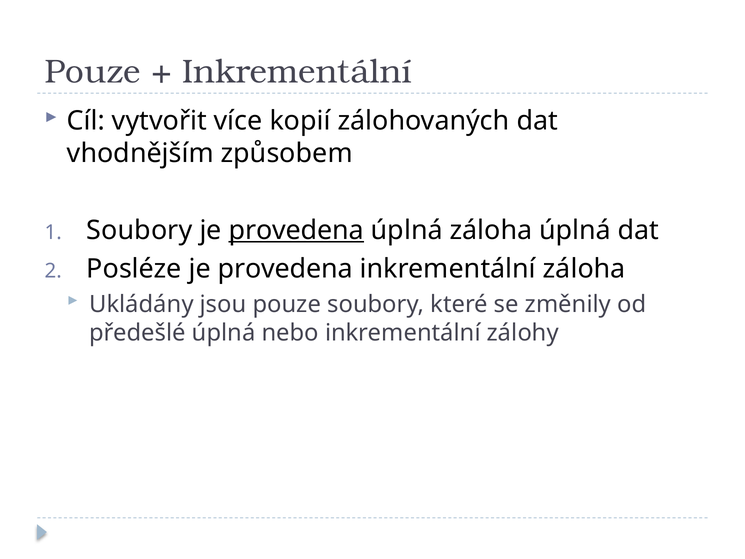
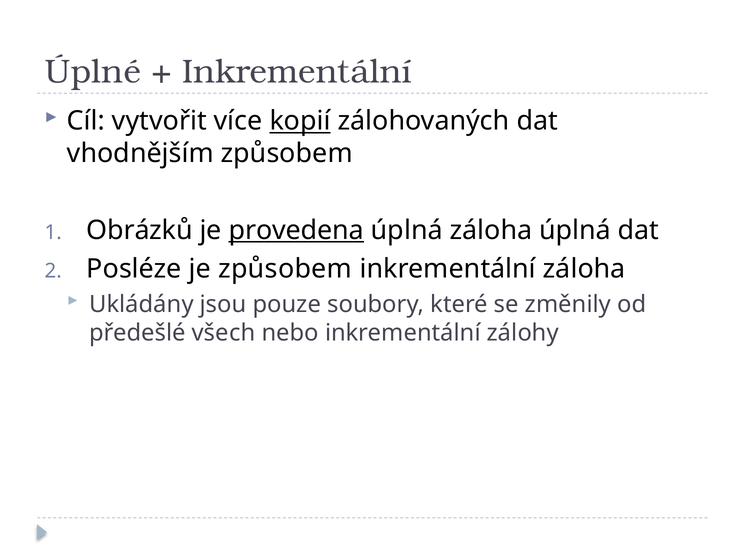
Pouze: Pouze -> Úplné (93, 72)
kopií underline: none -> present (300, 121)
Soubory: Soubory -> Obrázků (140, 230)
Posléze je provedena: provedena -> způsobem (285, 269)
předešlé úplná: úplná -> všech (224, 333)
